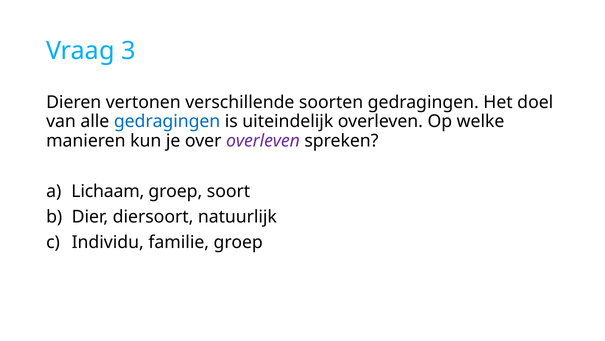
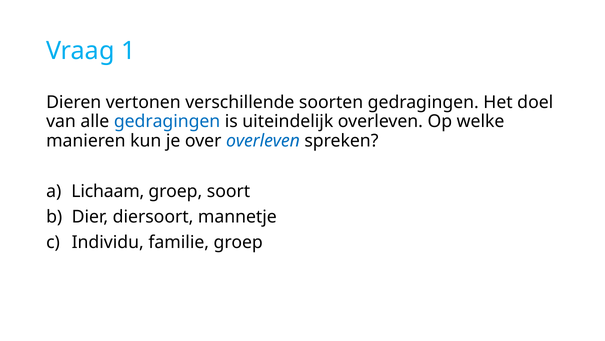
3: 3 -> 1 (128, 51)
overleven colour: purple -> blue (263, 140)
natuurlijk: natuurlijk -> mannetje (237, 217)
